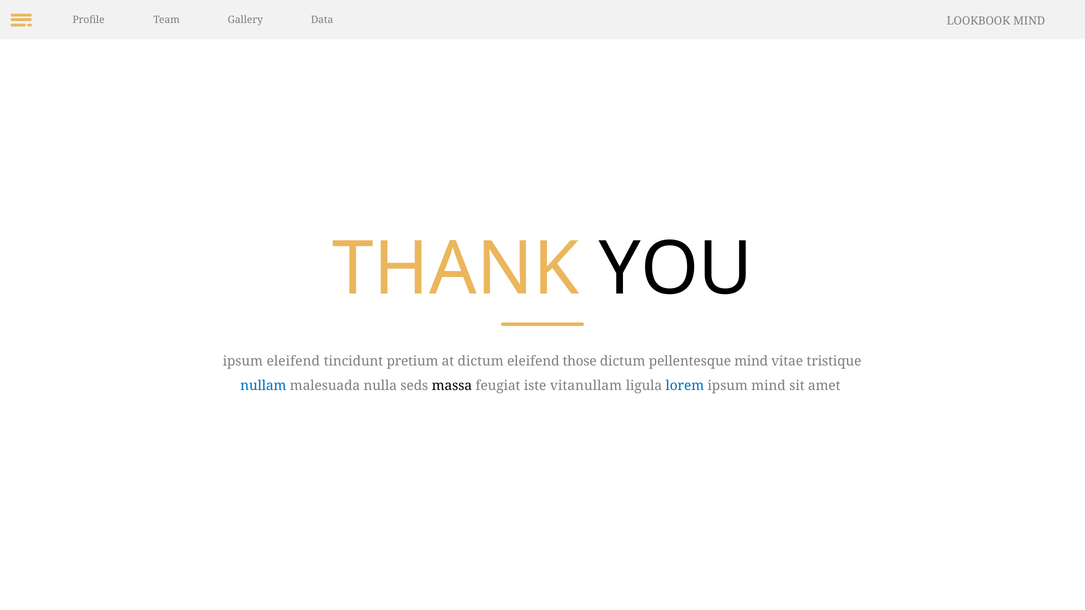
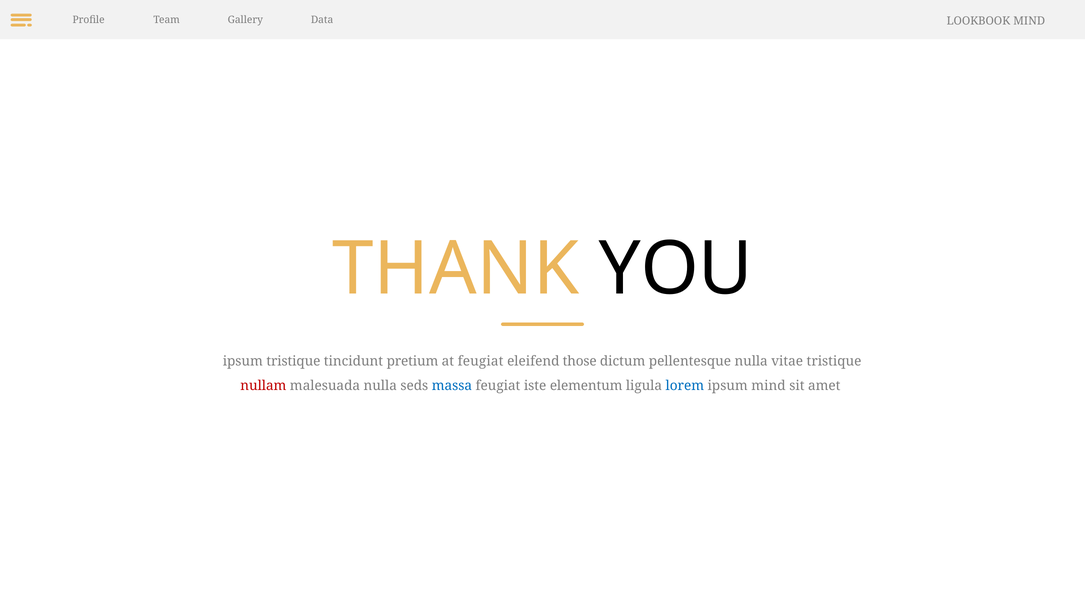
ipsum eleifend: eleifend -> tristique (293, 361)
at dictum: dictum -> feugiat (481, 361)
pellentesque mind: mind -> nulla (751, 361)
nullam colour: blue -> red (263, 386)
massa colour: black -> blue (452, 386)
vitanullam: vitanullam -> elementum (586, 386)
